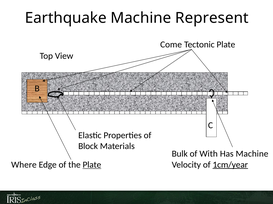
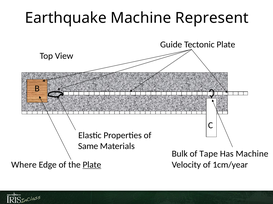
Come: Come -> Guide (171, 45)
Block: Block -> Same (88, 147)
With: With -> Tape (209, 154)
1cm/year underline: present -> none (230, 165)
